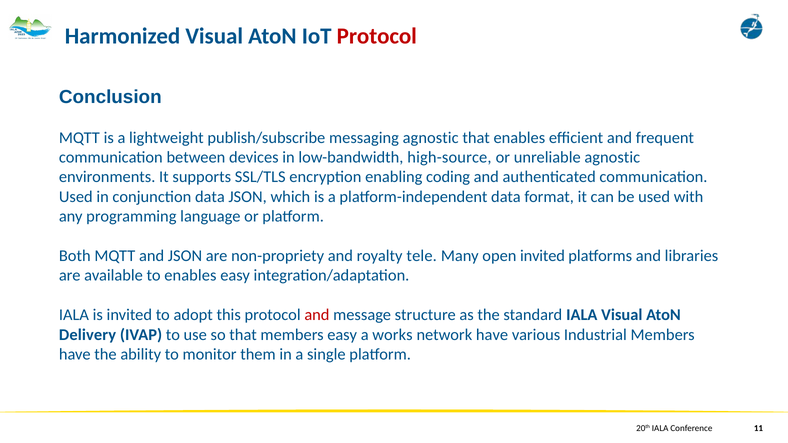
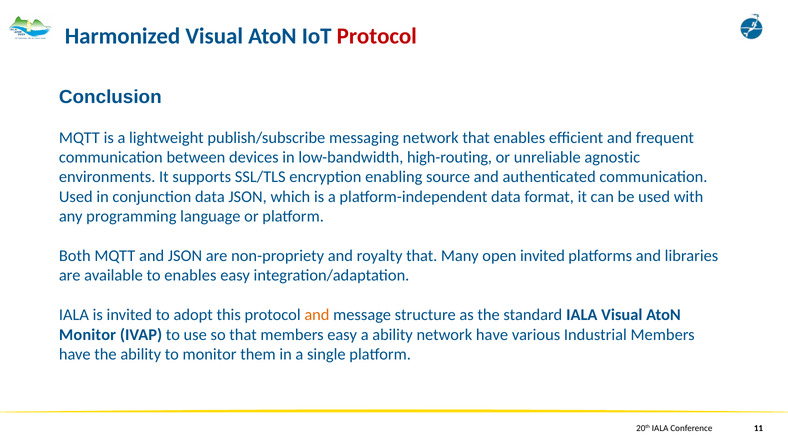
messaging agnostic: agnostic -> network (431, 138)
high-source: high-source -> high-routing (450, 157)
coding: coding -> source (448, 177)
royalty tele: tele -> that (422, 256)
and colour: red -> orange (317, 315)
Delivery: Delivery -> Monitor (88, 335)
a works: works -> ability (393, 335)
